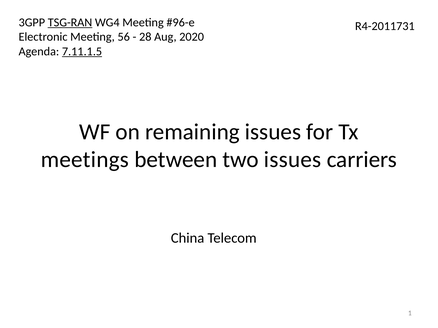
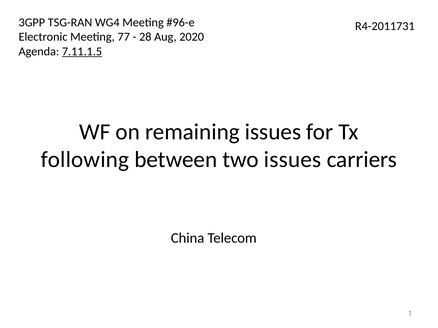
TSG-RAN underline: present -> none (70, 22)
56: 56 -> 77 (124, 37)
meetings: meetings -> following (85, 160)
